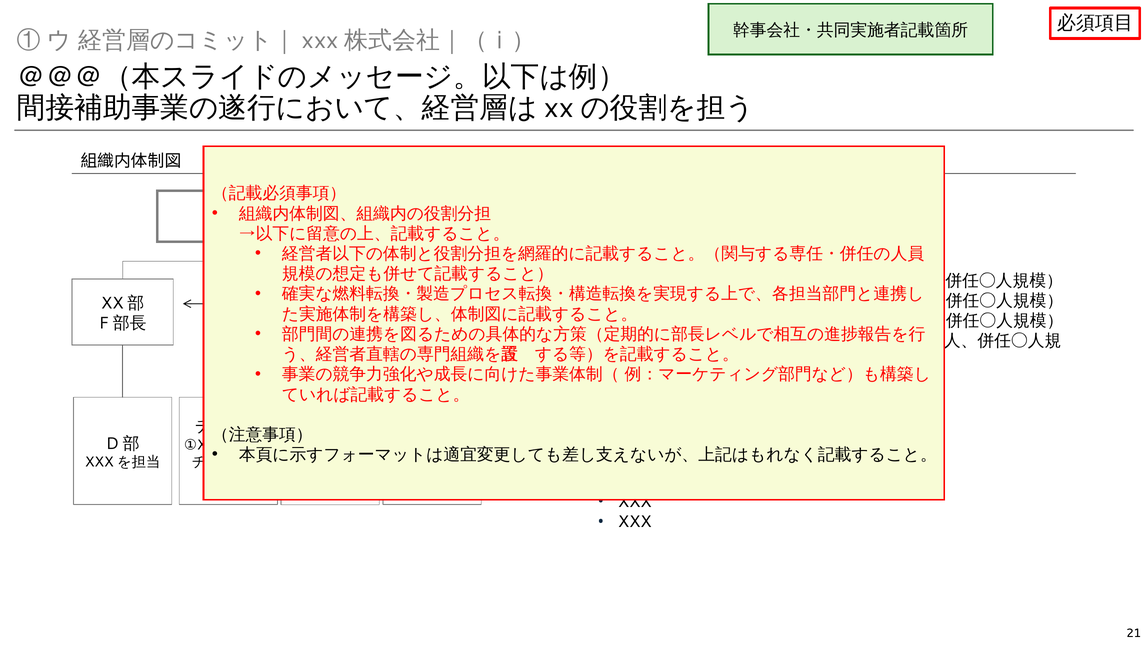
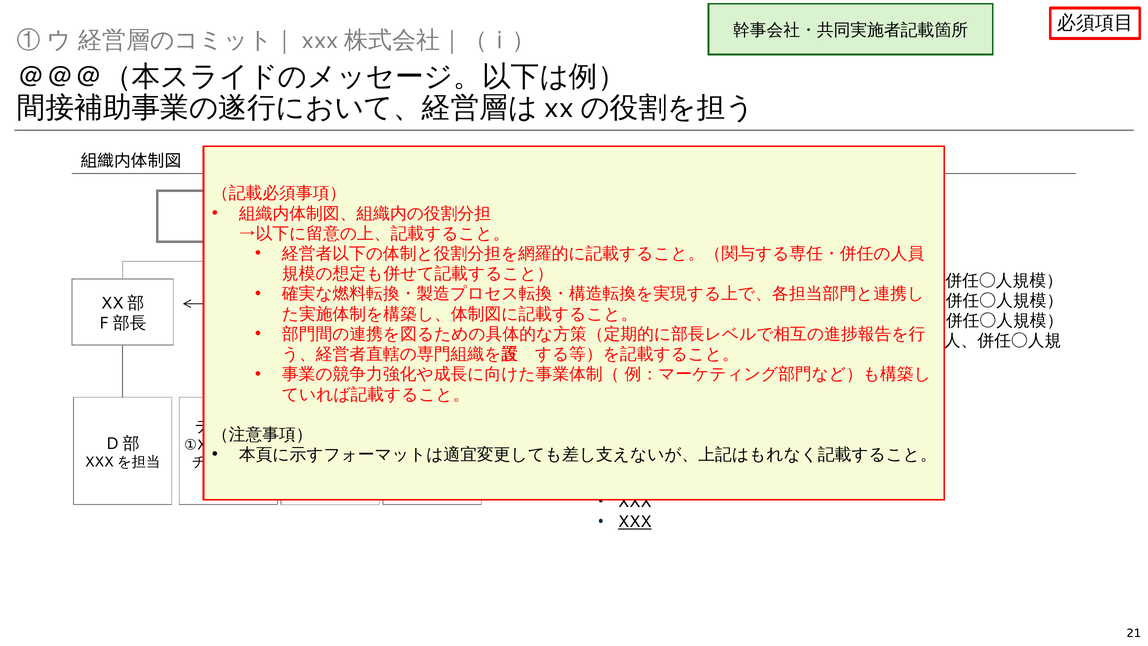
XXX underline: none -> present (635, 522)
